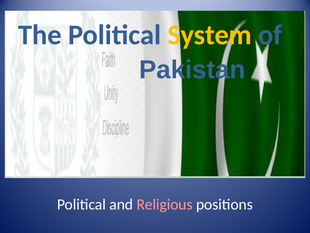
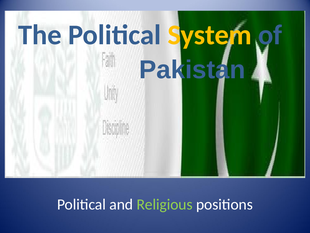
Religious colour: pink -> light green (165, 204)
